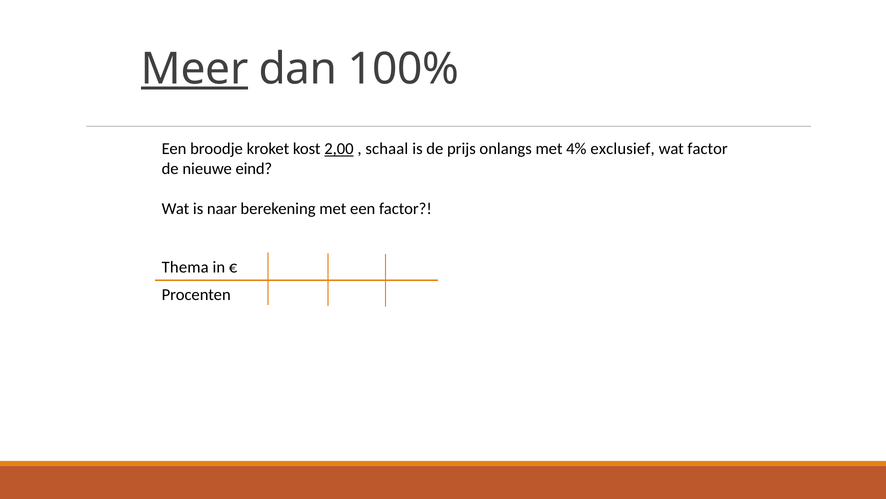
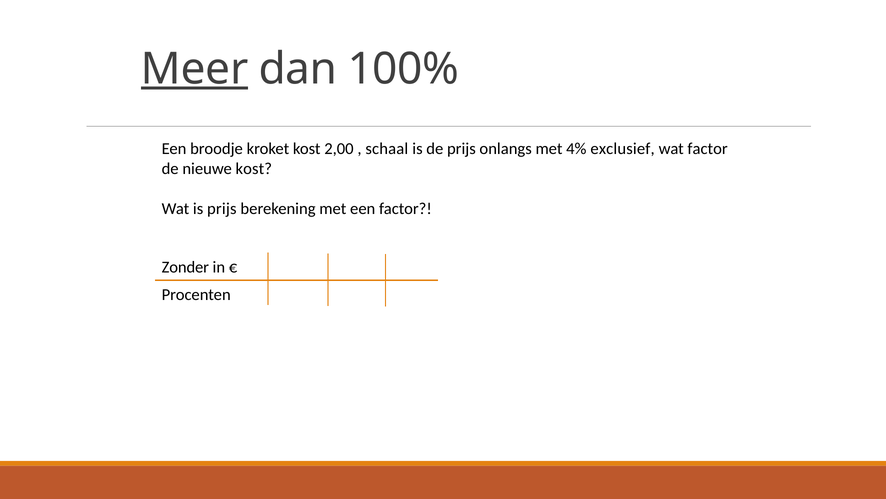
2,00 underline: present -> none (339, 148)
nieuwe eind: eind -> kost (254, 168)
is naar: naar -> prijs (222, 208)
Thema: Thema -> Zonder (185, 267)
